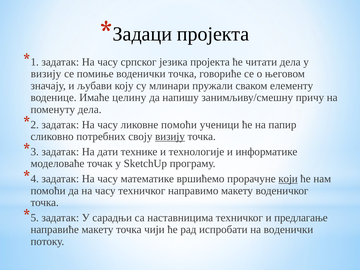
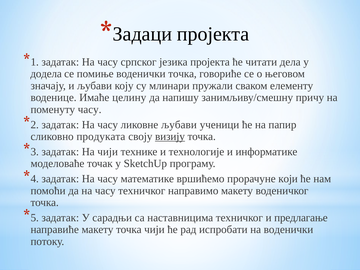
визију: визију -> додела (46, 74)
поменуту дела: дела -> часу (90, 109)
ликовне помоћи: помоћи -> љубави (179, 125)
потребних: потребних -> продуката (101, 137)
На дати: дати -> чији (108, 152)
који underline: present -> none (288, 179)
